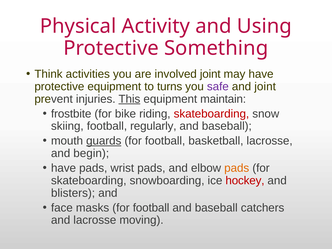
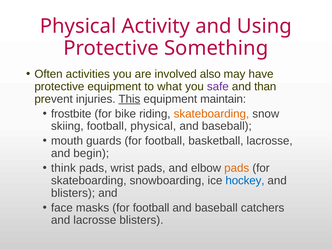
Think: Think -> Often (49, 74)
involved joint: joint -> also (210, 74)
turns: turns -> what (170, 87)
and joint: joint -> than (265, 87)
skateboarding colour: red -> orange (211, 114)
football regularly: regularly -> physical (153, 126)
guards underline: present -> none (104, 141)
have: have -> think (63, 168)
hockey colour: red -> blue (245, 181)
lacrosse moving: moving -> blisters (141, 220)
